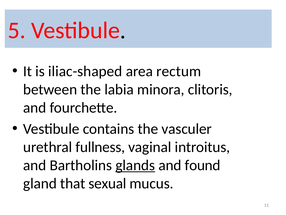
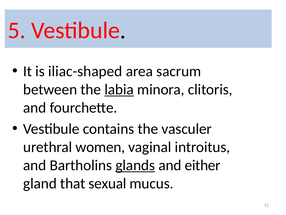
rectum: rectum -> sacrum (179, 71)
labia underline: none -> present (119, 89)
fullness: fullness -> women (100, 147)
found: found -> either (203, 165)
